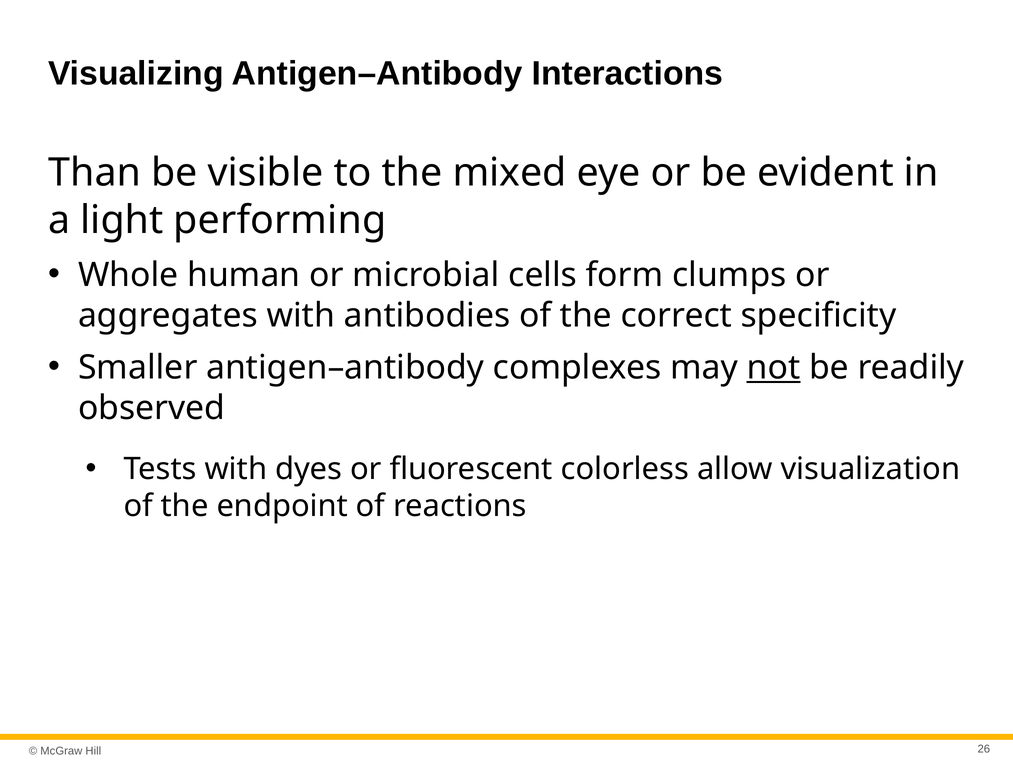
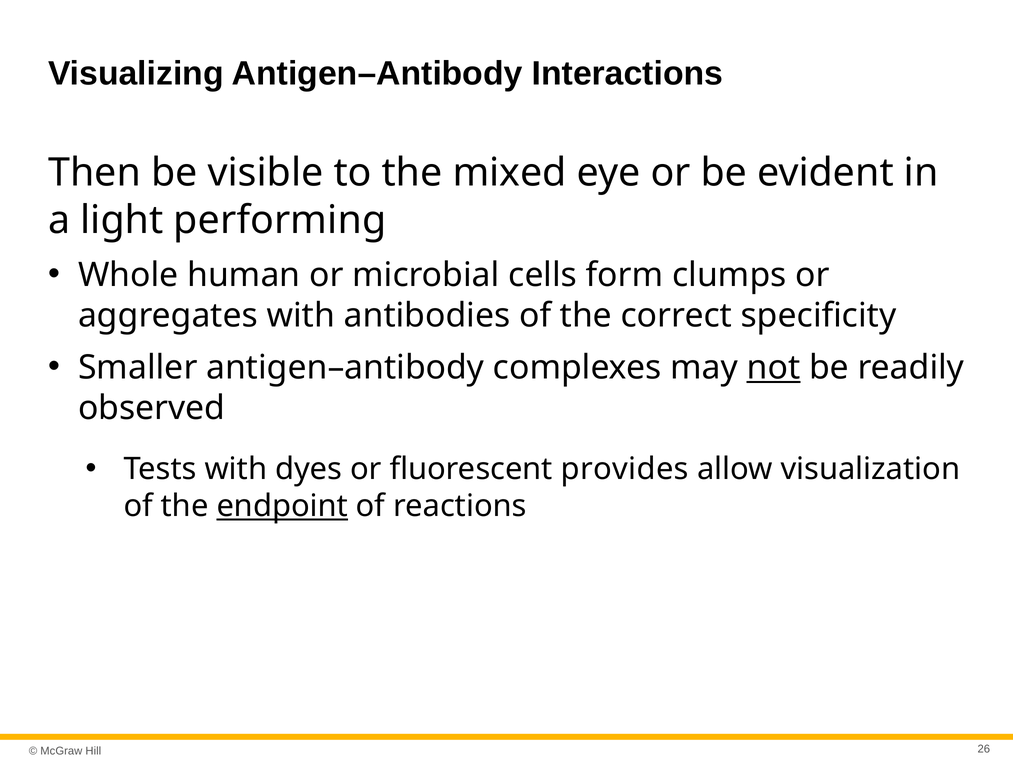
Than: Than -> Then (95, 173)
colorless: colorless -> provides (625, 469)
endpoint underline: none -> present (282, 506)
